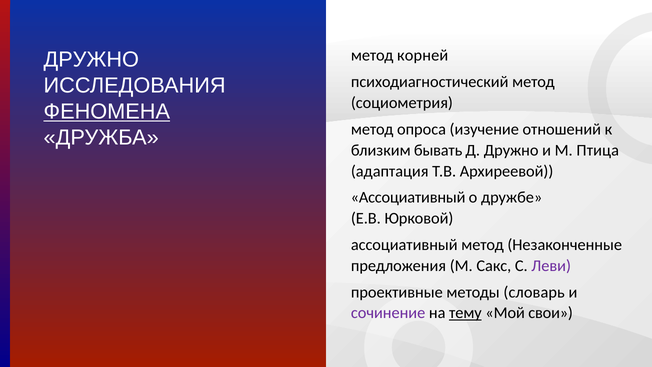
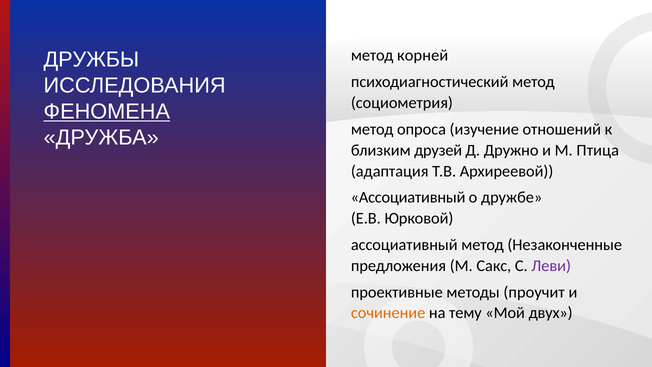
ДРУЖНО: ДРУЖНО -> ДРУЖБЫ (91, 59)
бывать: бывать -> друзей (438, 150)
словарь: словарь -> проучит (534, 292)
сочинение colour: purple -> orange (388, 313)
тему underline: present -> none (465, 313)
свои: свои -> двух (551, 313)
